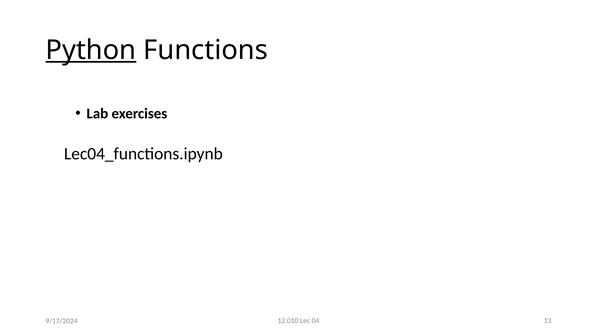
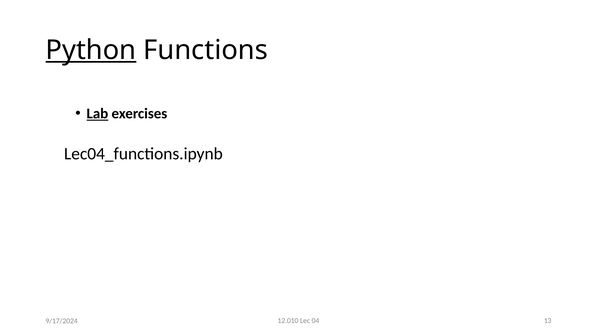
Lab underline: none -> present (97, 114)
